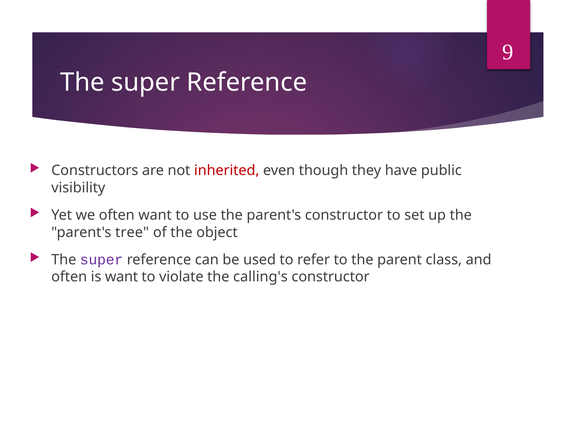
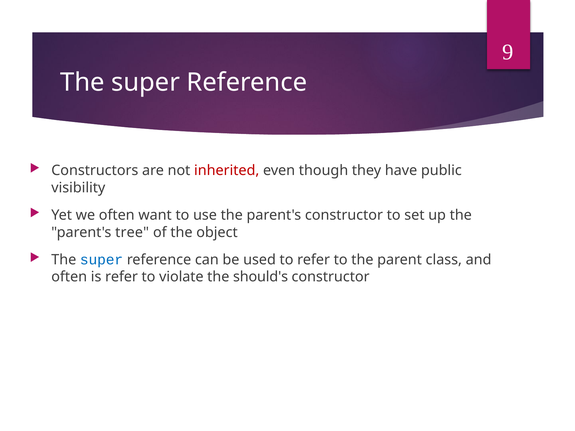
super colour: purple -> blue (102, 260)
is want: want -> refer (121, 277)
calling's: calling's -> should's (261, 277)
